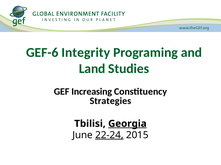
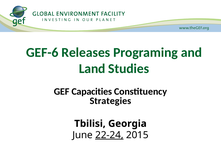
Integrity: Integrity -> Releases (86, 53)
Increasing: Increasing -> Capacities (92, 92)
Georgia underline: present -> none (127, 124)
